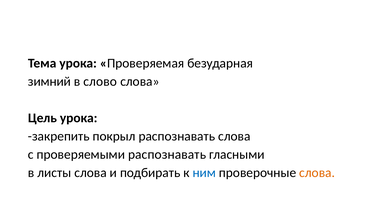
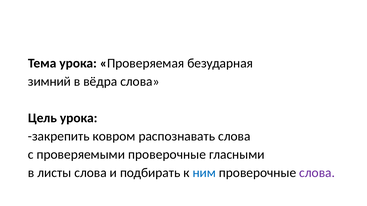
слово: слово -> вёдра (100, 82)
покрыл: покрыл -> ковром (114, 137)
проверяемыми распознавать: распознавать -> проверочные (167, 155)
слова colour: orange -> purple (317, 173)
